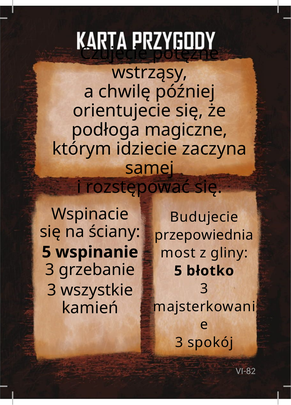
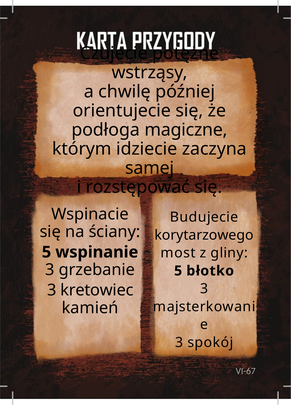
przepowiednia: przepowiednia -> korytarzowego (204, 235)
wszystkie: wszystkie -> kretowiec (97, 290)
VI-82: VI-82 -> VI-67 (246, 371)
